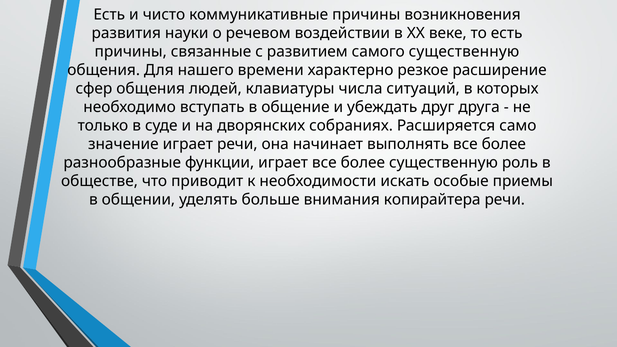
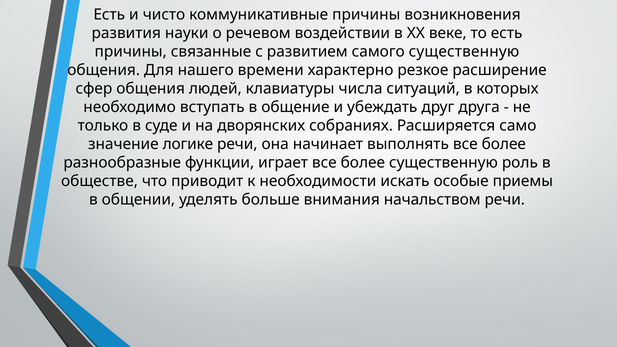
значение играет: играет -> логике (188, 144)
копирайтера: копирайтера -> начальством (432, 200)
